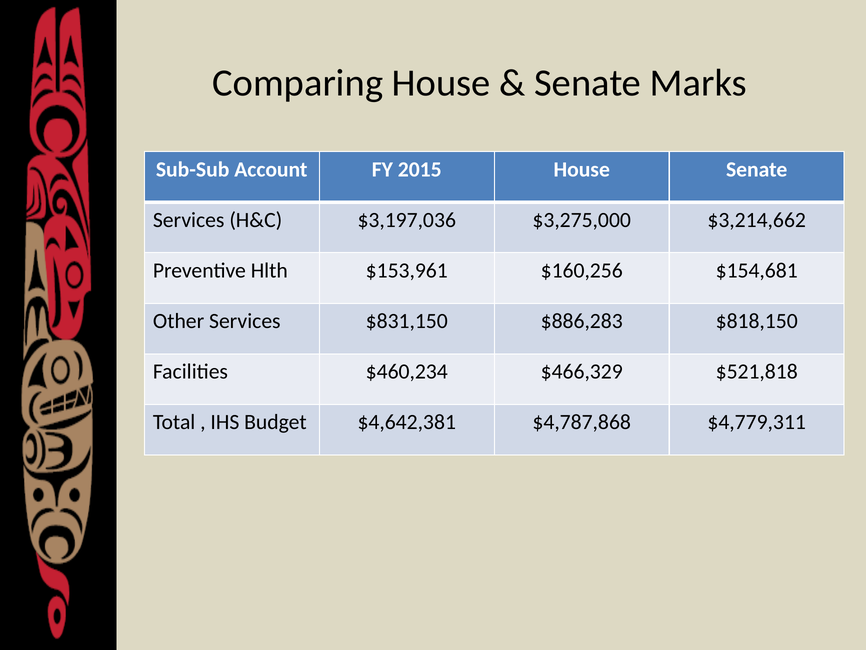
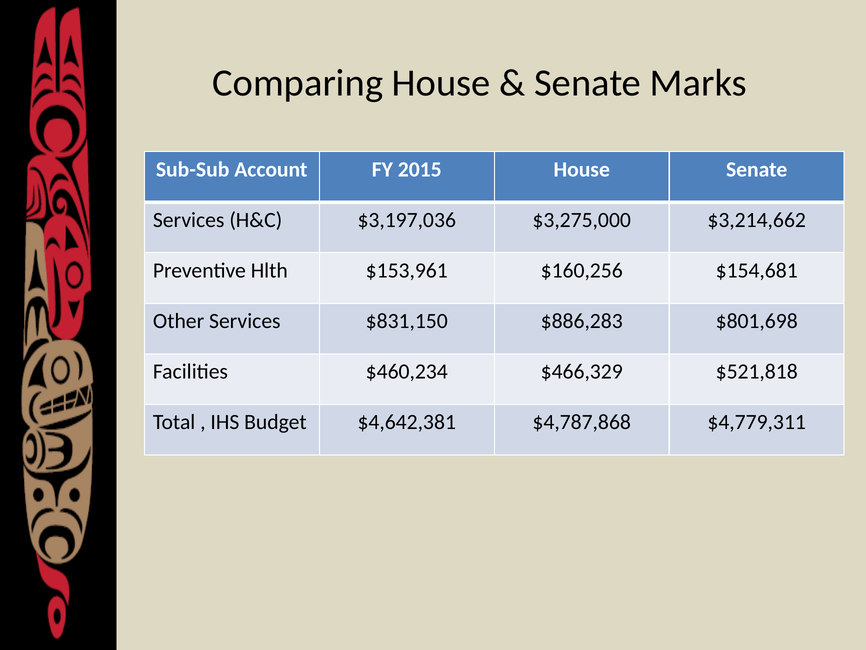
$818,150: $818,150 -> $801,698 (757, 321)
